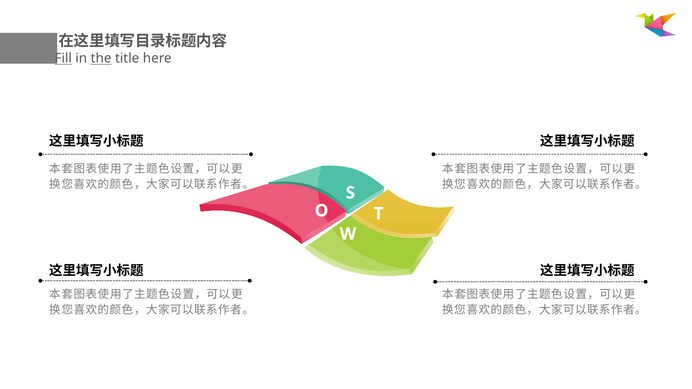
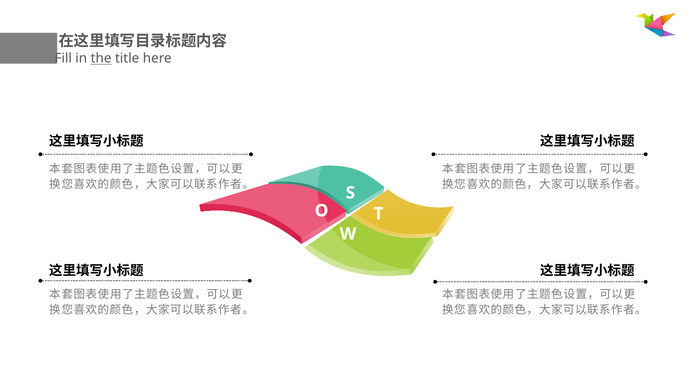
Fill underline: present -> none (63, 58)
